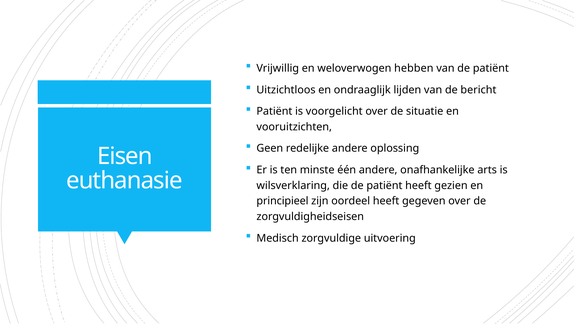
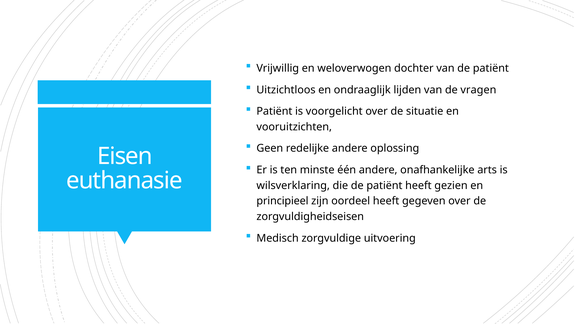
hebben: hebben -> dochter (414, 68)
bericht: bericht -> vragen (478, 90)
